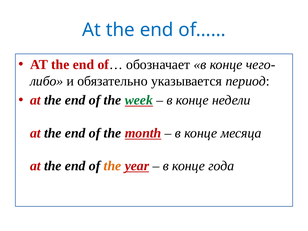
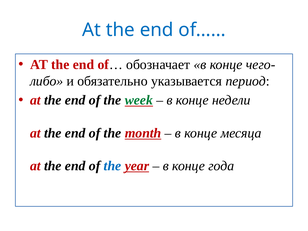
the colour: orange -> blue (112, 166)
